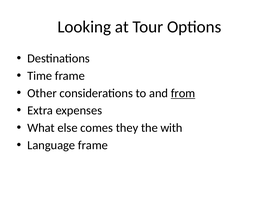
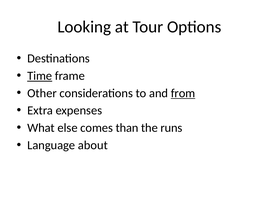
Time underline: none -> present (40, 76)
they: they -> than (127, 128)
with: with -> runs (171, 128)
Language frame: frame -> about (93, 145)
